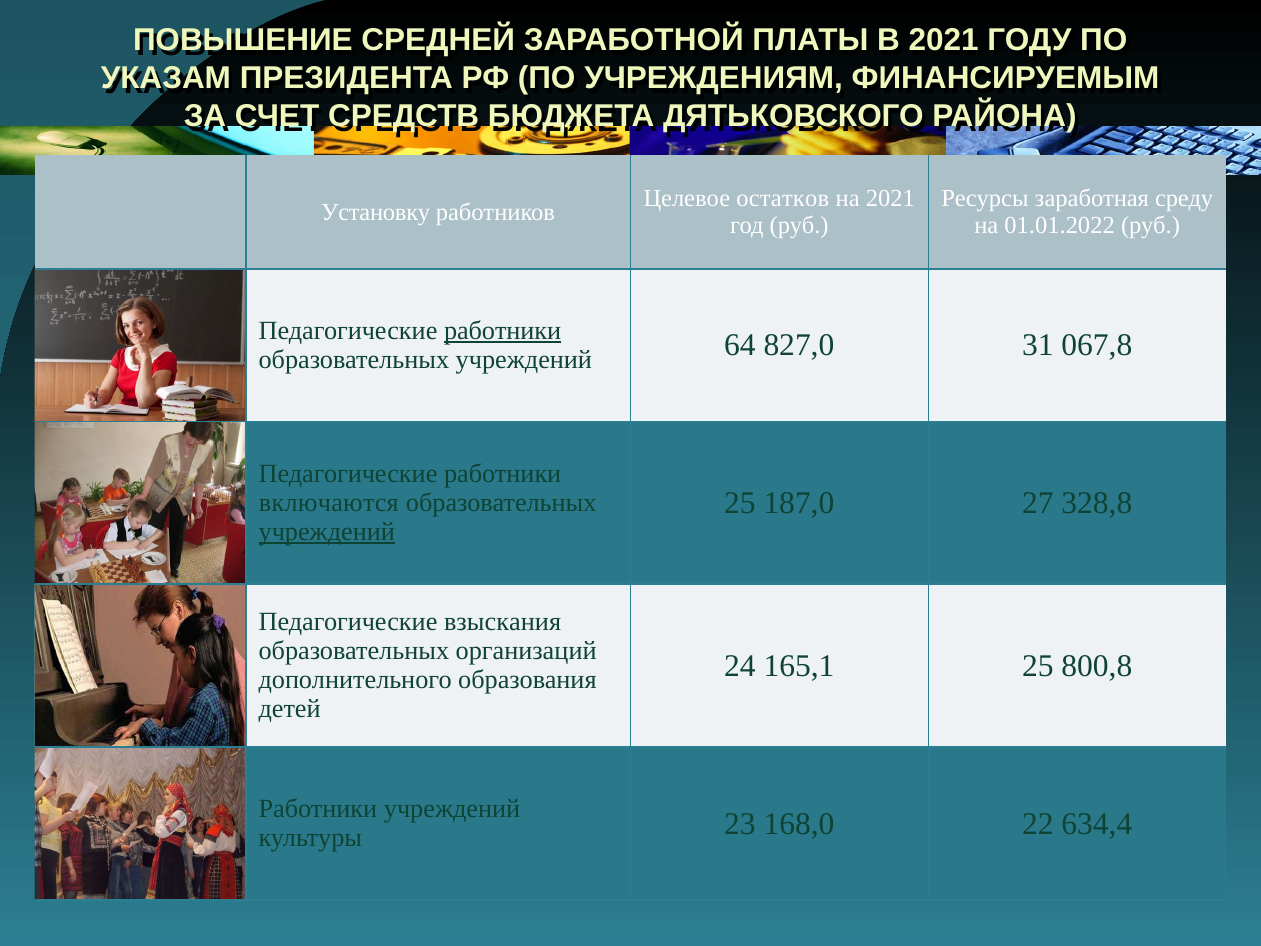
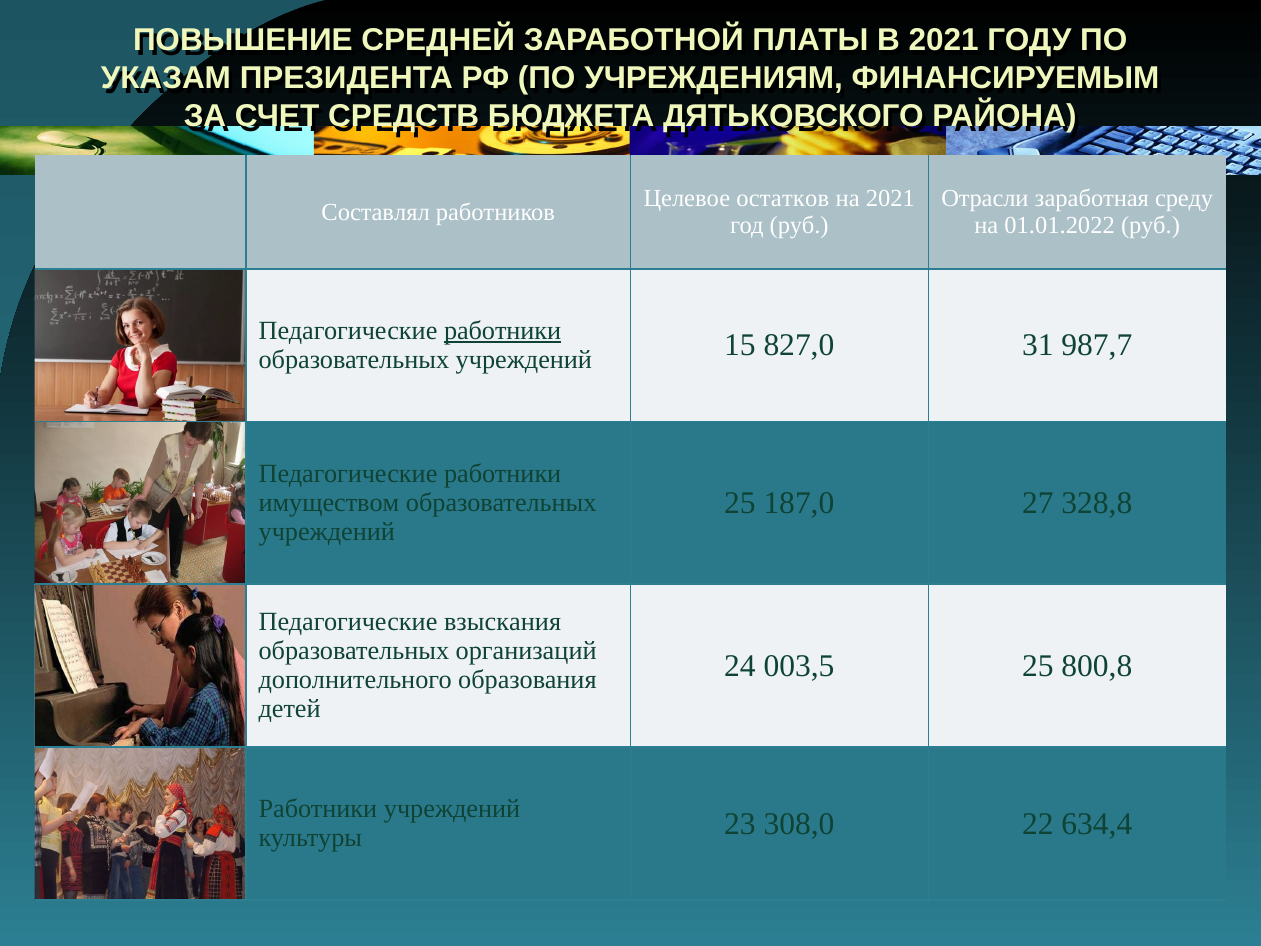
Ресурсы: Ресурсы -> Отрасли (985, 199)
Установку: Установку -> Составлял (376, 212)
64: 64 -> 15 (740, 345)
067,8: 067,8 -> 987,7 (1097, 345)
включаются: включаются -> имуществом (329, 503)
учреждений underline: present -> none (327, 532)
165,1: 165,1 -> 003,5 (799, 666)
168,0: 168,0 -> 308,0 (799, 823)
